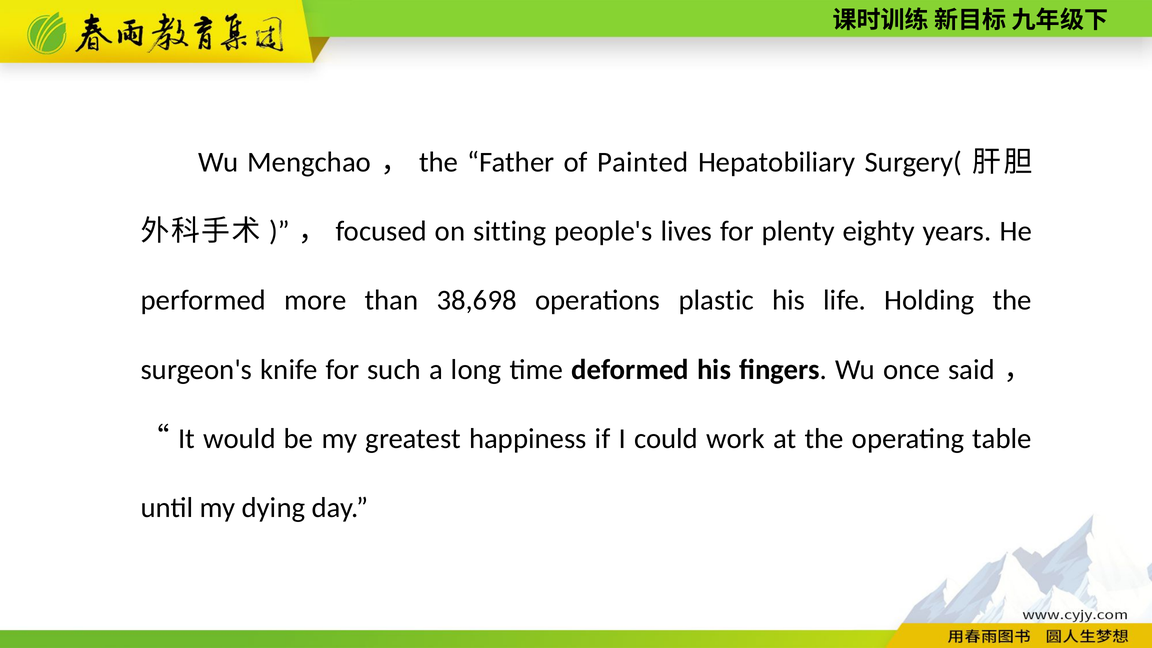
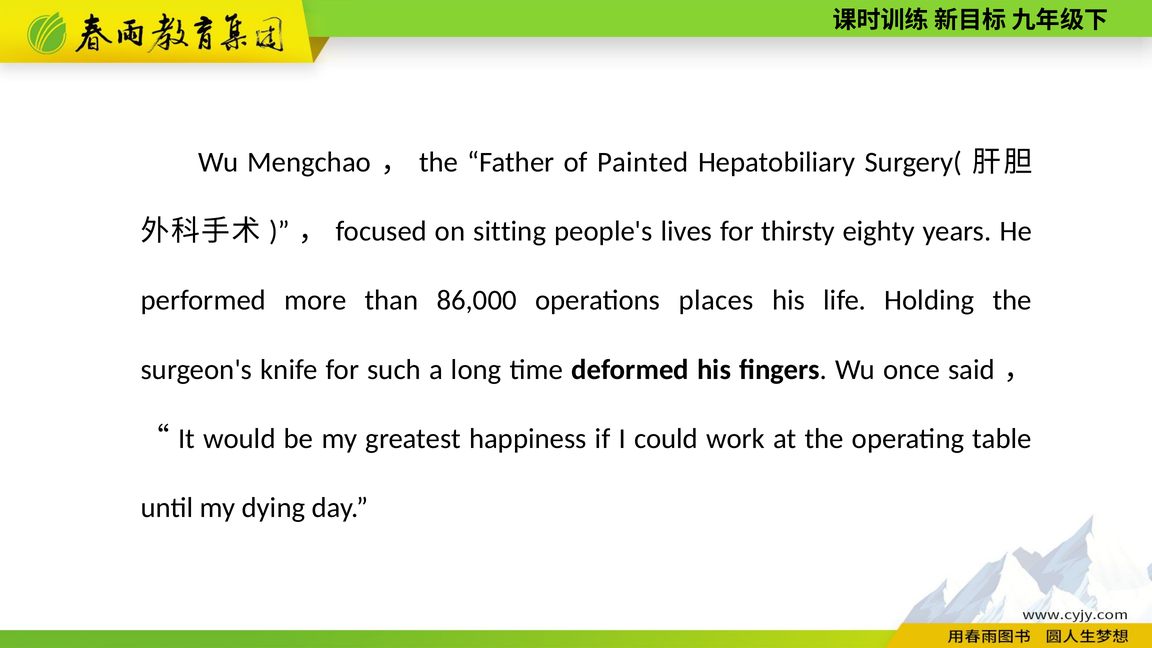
plenty: plenty -> thirsty (798, 231)
38,698: 38,698 -> 86,000 (477, 300)
plastic: plastic -> places (716, 300)
